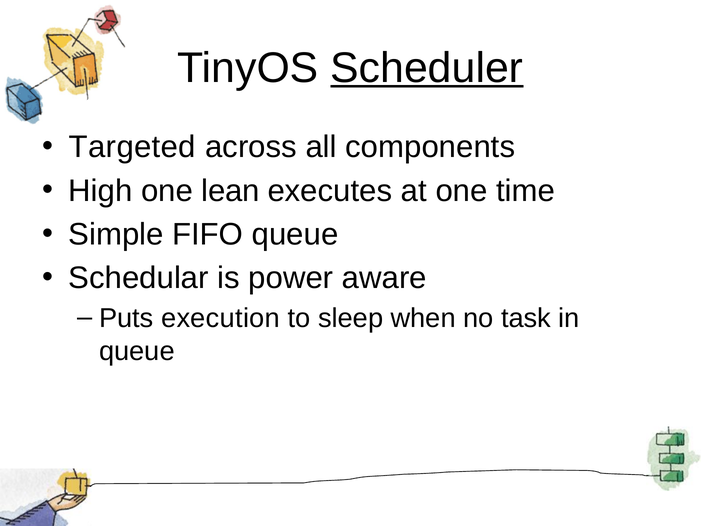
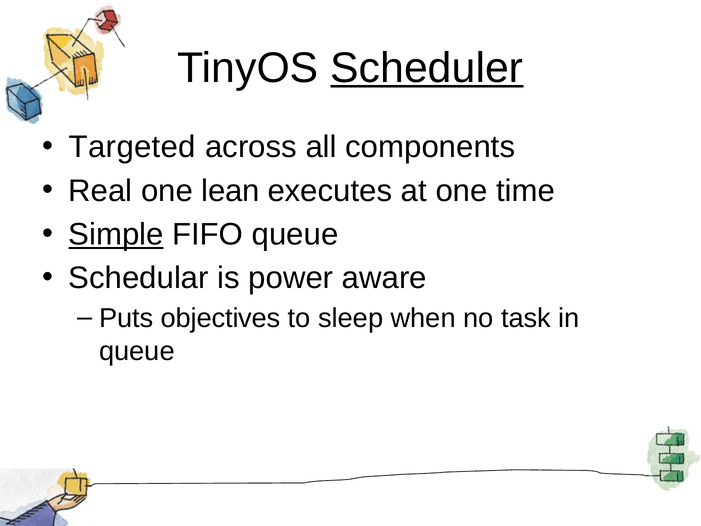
High: High -> Real (100, 191)
Simple underline: none -> present (116, 234)
execution: execution -> objectives (221, 318)
